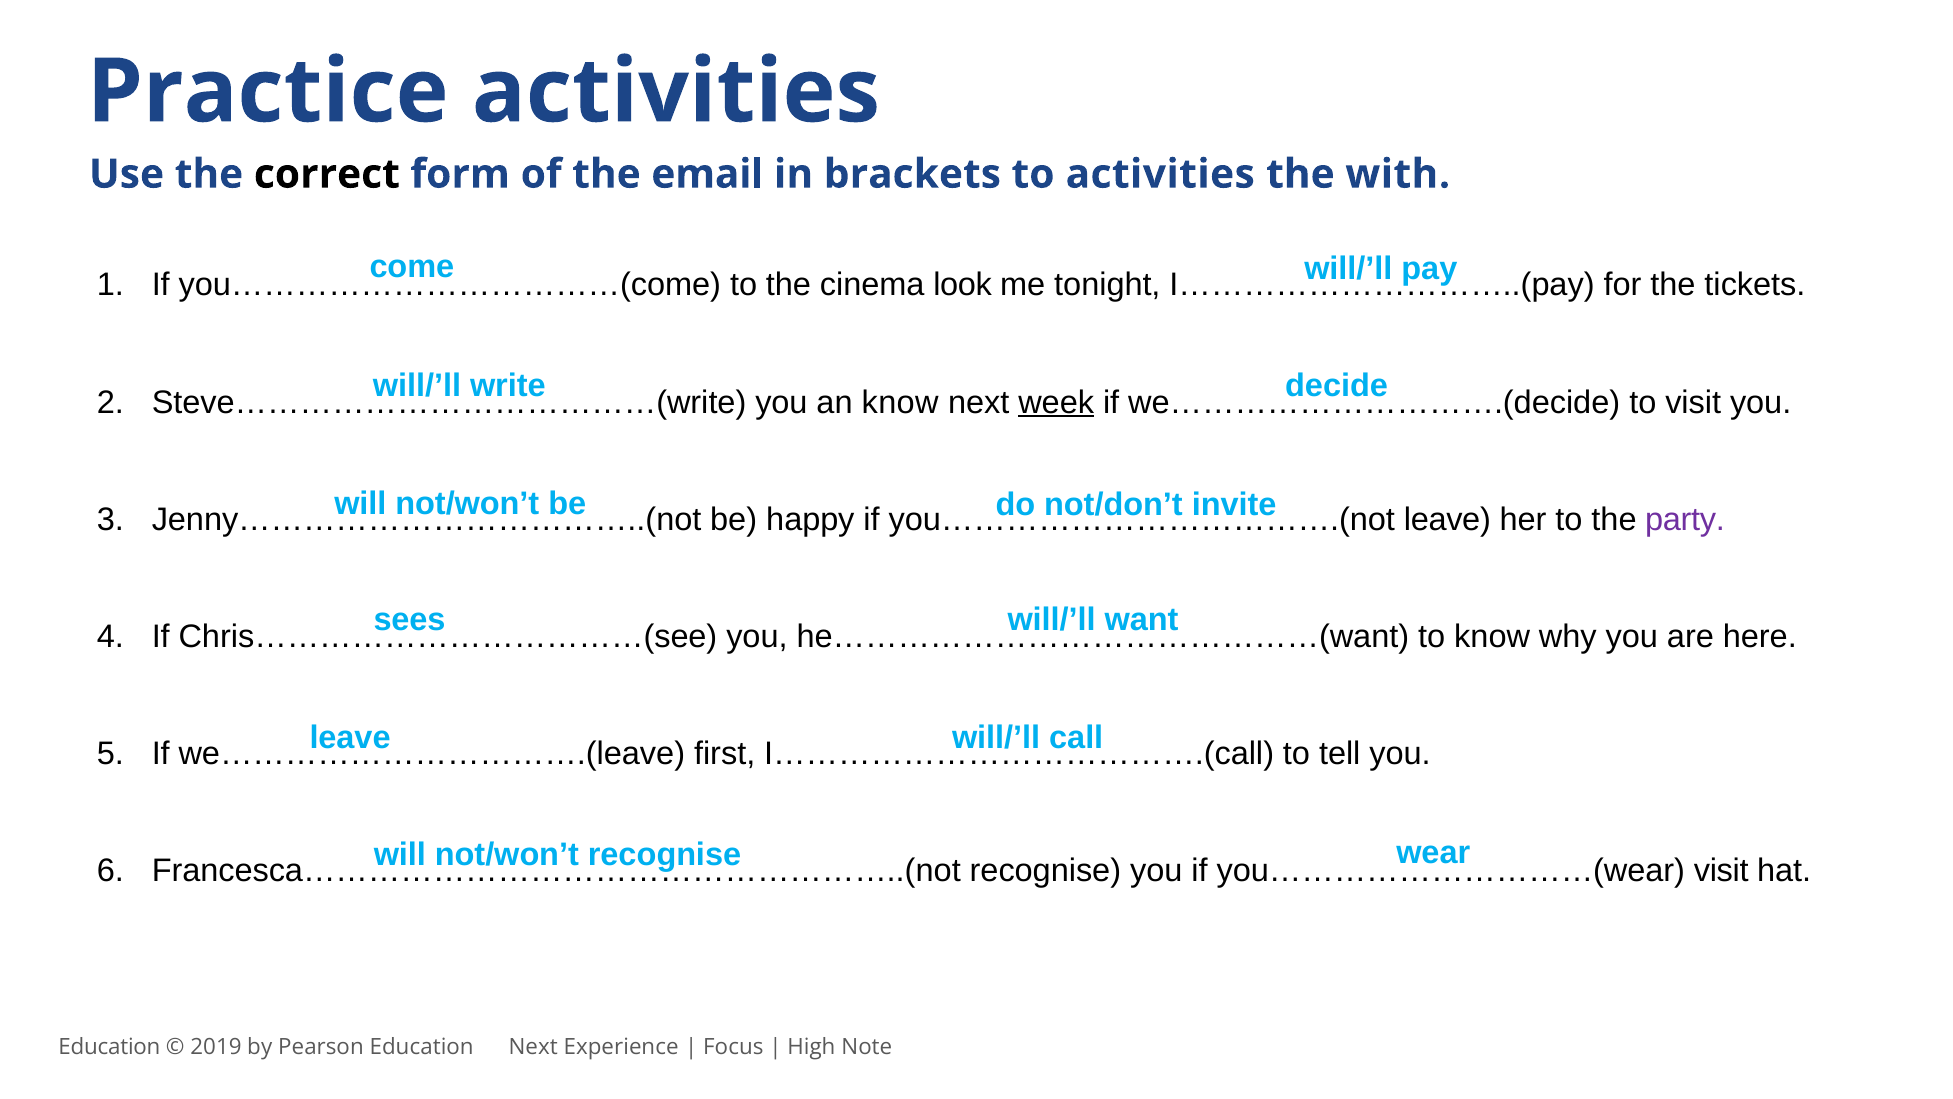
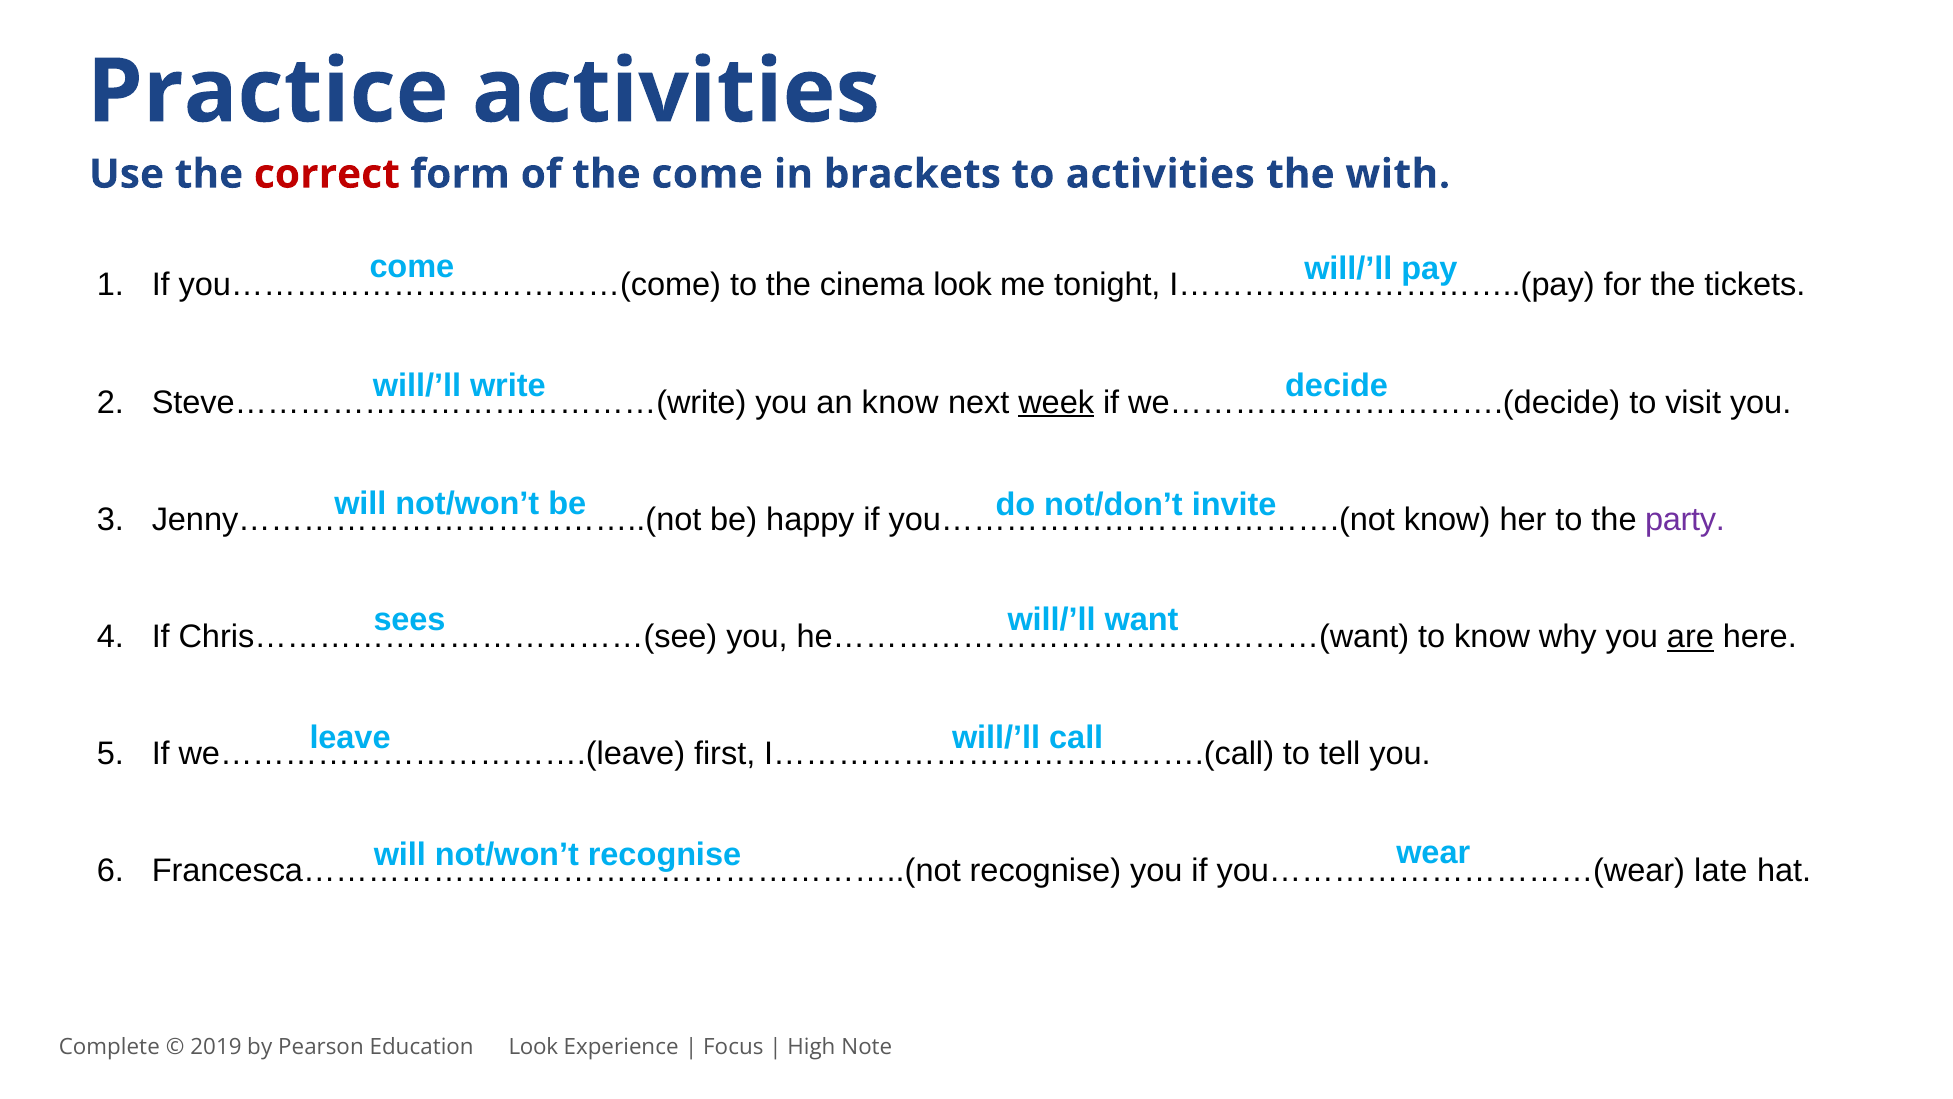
correct colour: black -> red (327, 174)
the email: email -> come (707, 174)
leave: leave -> know (1447, 519)
are underline: none -> present (1690, 636)
visit: visit -> late (1721, 871)
Education: Education -> Complete (109, 1047)
Education Next: Next -> Look (533, 1047)
